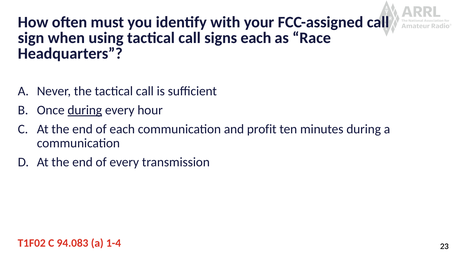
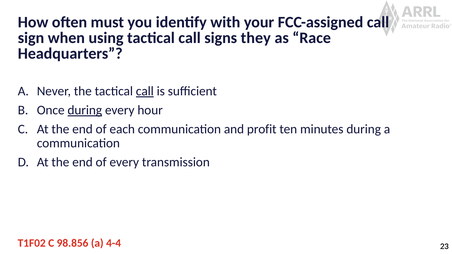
signs each: each -> they (256, 38)
call underline: none -> present (145, 91)
94.083: 94.083 -> 98.856 (73, 243)
1-4: 1-4 -> 4-4 (114, 243)
